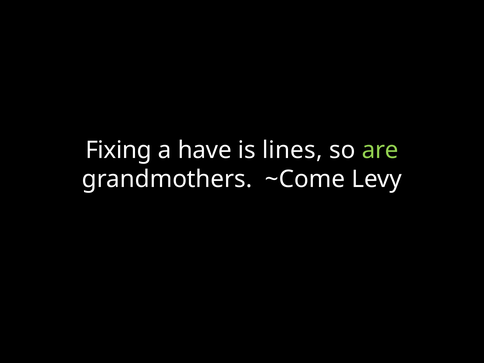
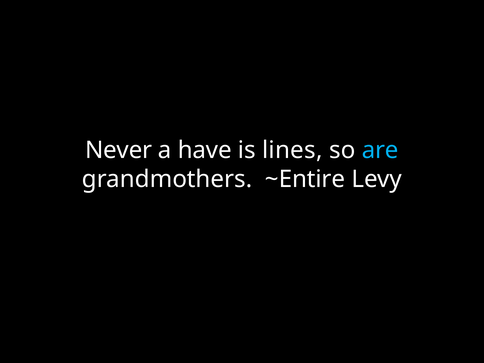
Fixing: Fixing -> Never (119, 150)
are colour: light green -> light blue (380, 150)
~Come: ~Come -> ~Entire (305, 179)
